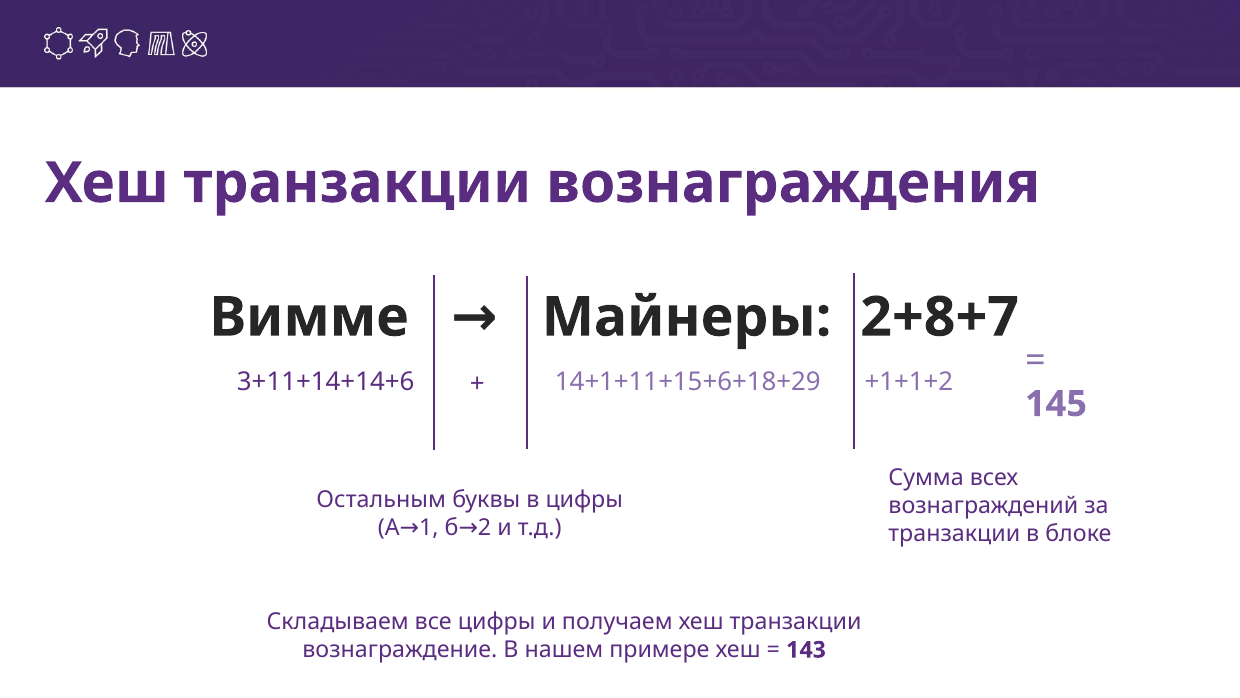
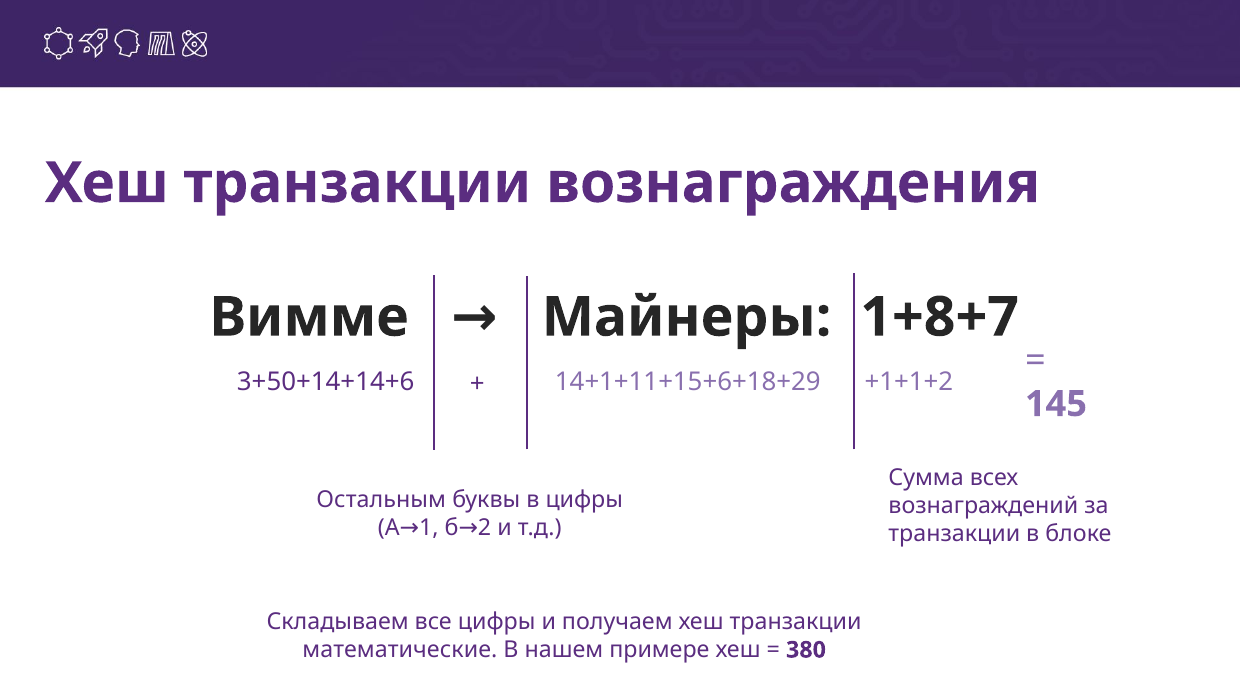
2+8+7: 2+8+7 -> 1+8+7 (940, 317)
3+11+14+14+6: 3+11+14+14+6 -> 3+50+14+14+6 (326, 382)
вознаграждение: вознаграждение -> математические (400, 649)
143: 143 -> 380 (806, 649)
